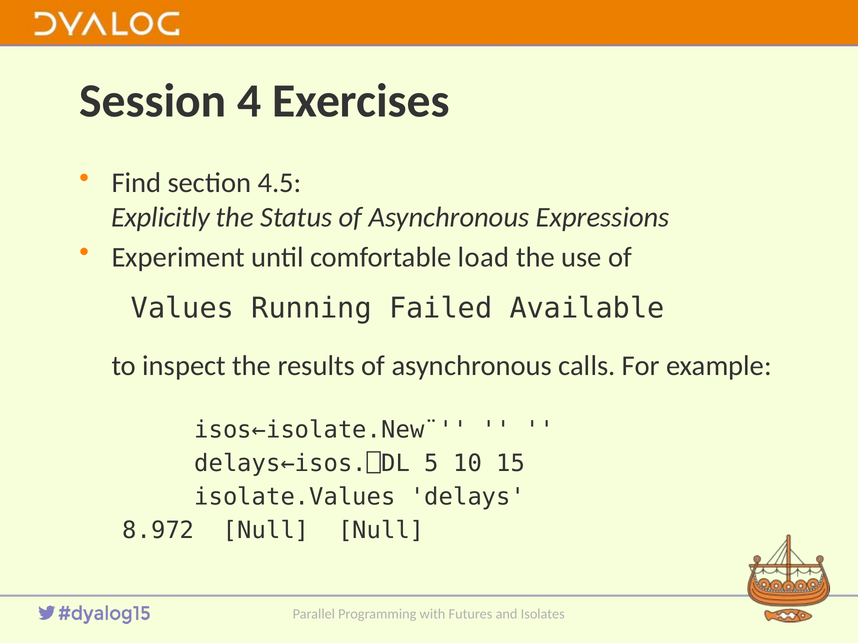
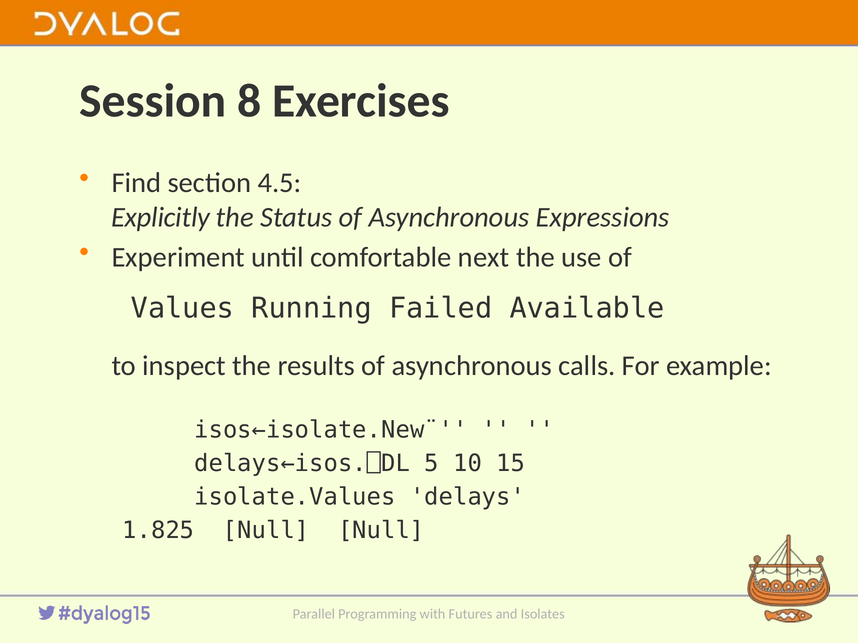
4: 4 -> 8 (249, 101)
load: load -> next (484, 257)
8.972: 8.972 -> 1.825 (158, 531)
